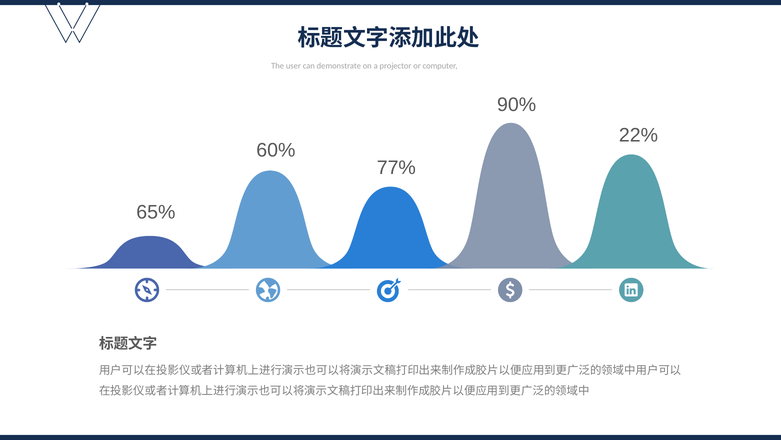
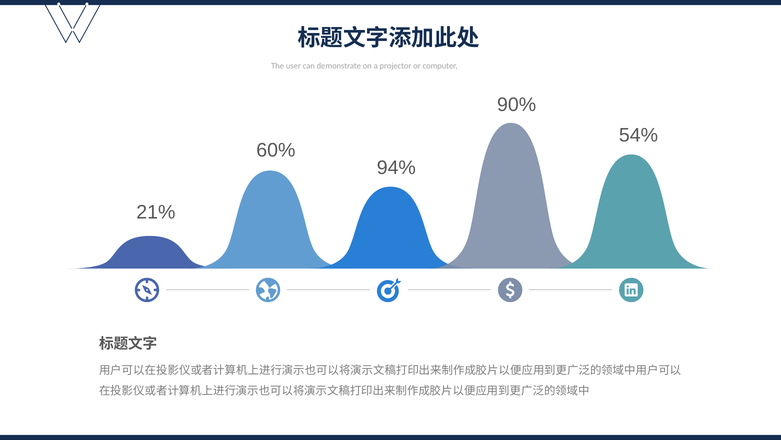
22%: 22% -> 54% (639, 135)
77%: 77% -> 94% (396, 168)
65%: 65% -> 21% (156, 212)
